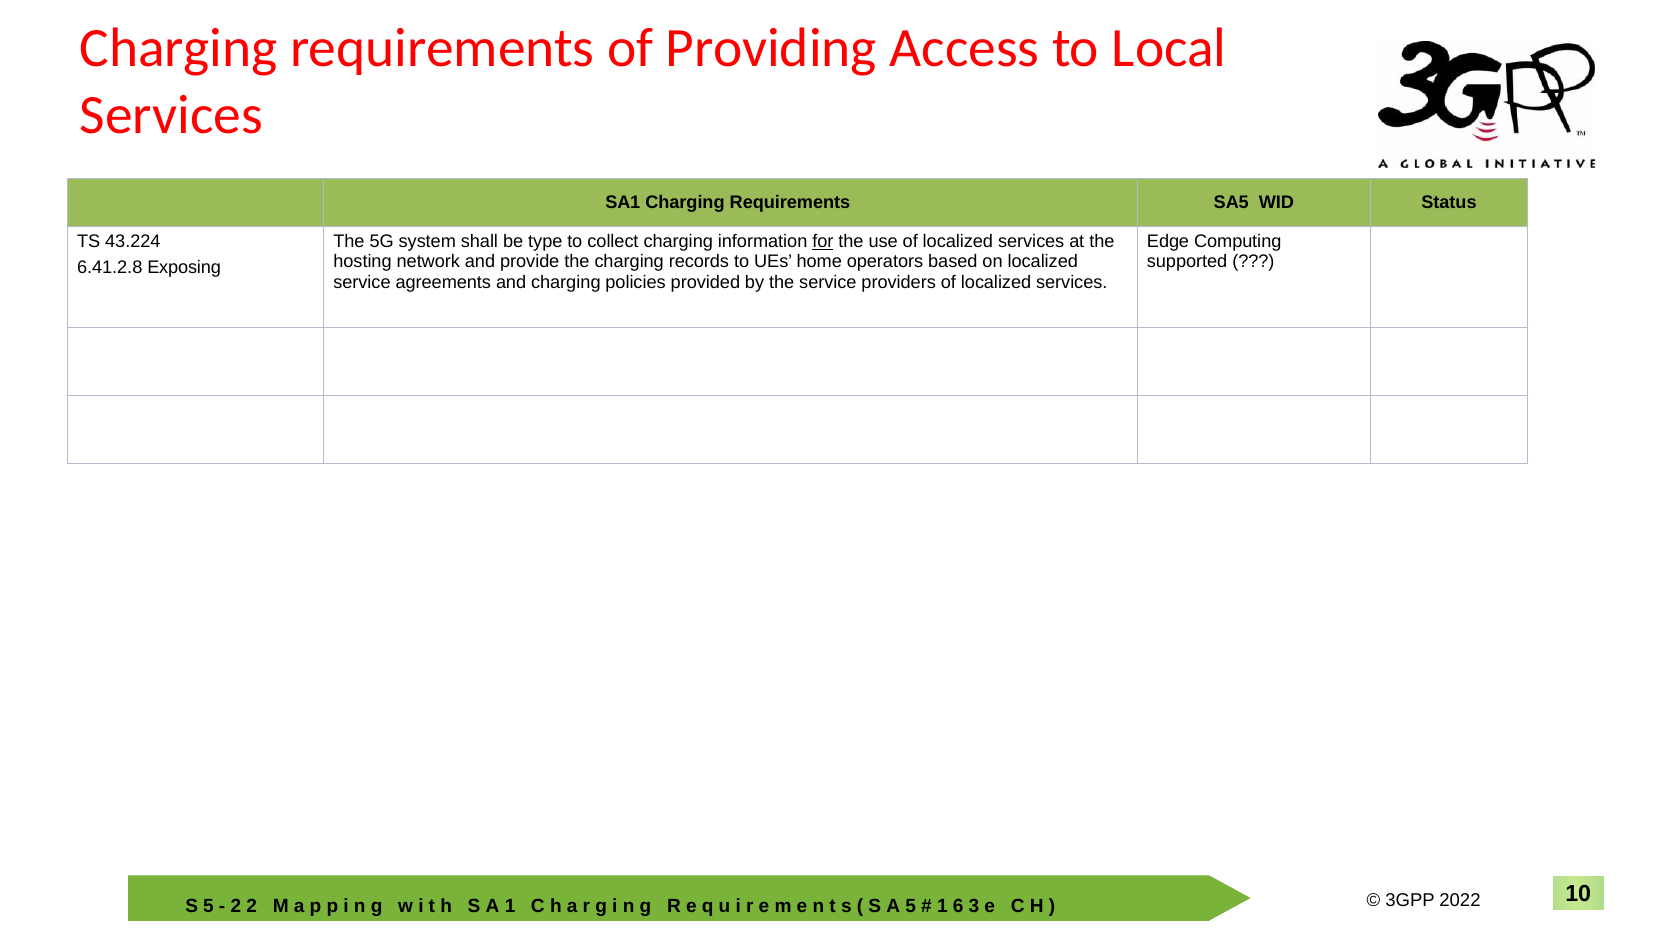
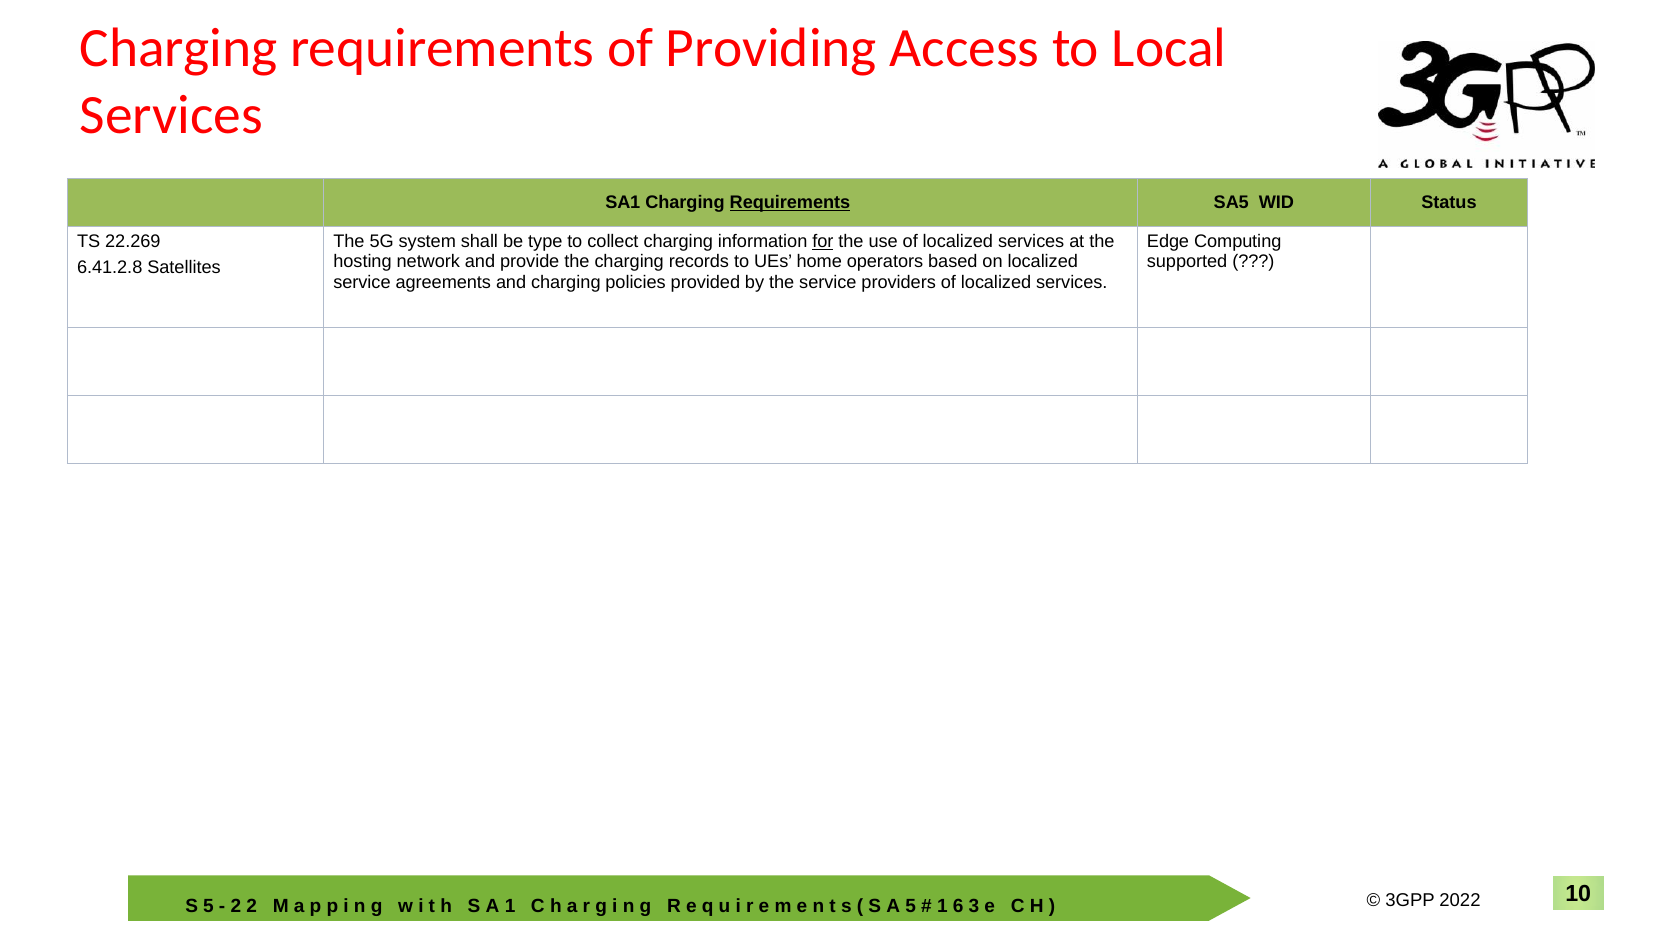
Requirements underline: none -> present (790, 203)
43.224: 43.224 -> 22.269 (133, 242)
Exposing: Exposing -> Satellites (184, 267)
